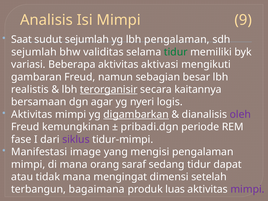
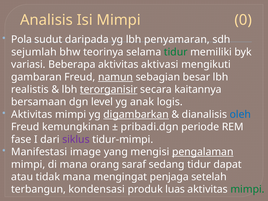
9: 9 -> 0 (243, 20)
Saat: Saat -> Pola (21, 40)
sudut sejumlah: sejumlah -> daripada (87, 40)
lbh pengalaman: pengalaman -> penyamaran (177, 40)
validitas: validitas -> teorinya (103, 52)
namun underline: none -> present (115, 77)
agar: agar -> level (102, 102)
nyeri: nyeri -> anak (142, 102)
oleh colour: purple -> blue (240, 114)
pengalaman underline: none -> present (203, 152)
dimensi: dimensi -> penjaga (169, 177)
bagaimana: bagaimana -> kondensasi (97, 189)
mimpi colour: purple -> green (247, 189)
